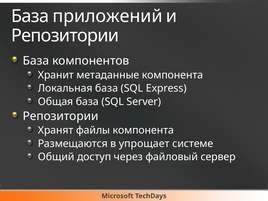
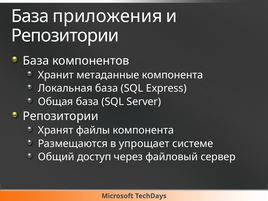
приложений: приложений -> приложения (107, 16)
